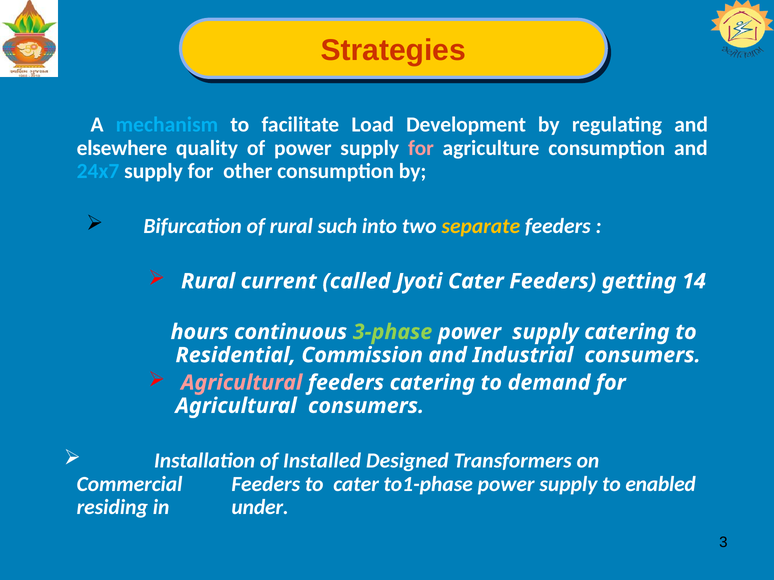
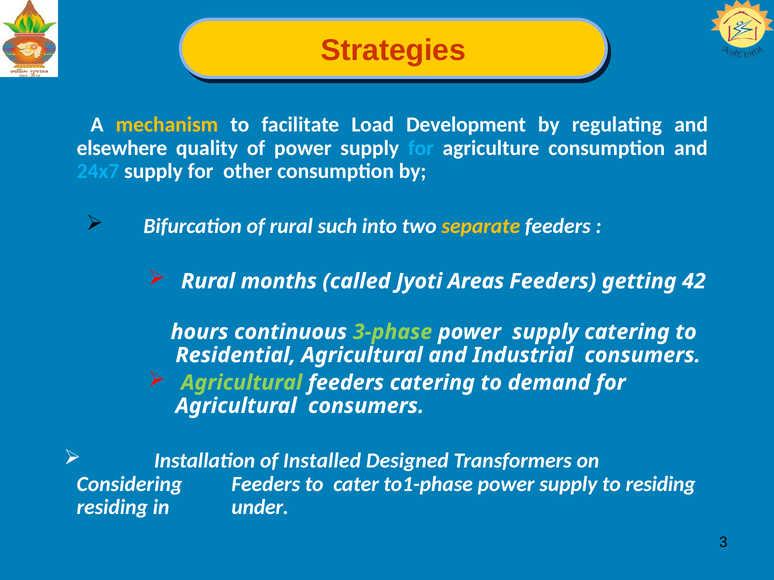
mechanism colour: light blue -> yellow (167, 125)
for colour: pink -> light blue (421, 148)
current: current -> months (279, 282)
Jyoti Cater: Cater -> Areas (476, 282)
14: 14 -> 42 (694, 282)
Residential Commission: Commission -> Agricultural (362, 355)
Agricultural colour: pink -> light green (242, 383)
Commercial: Commercial -> Considering (130, 484)
to enabled: enabled -> residing (661, 484)
